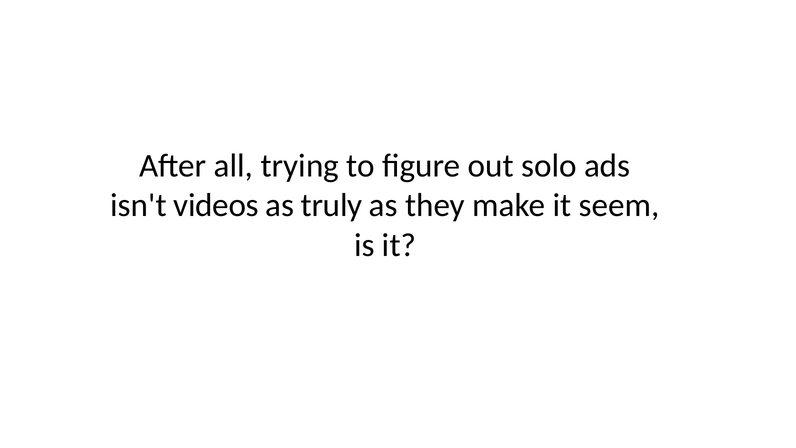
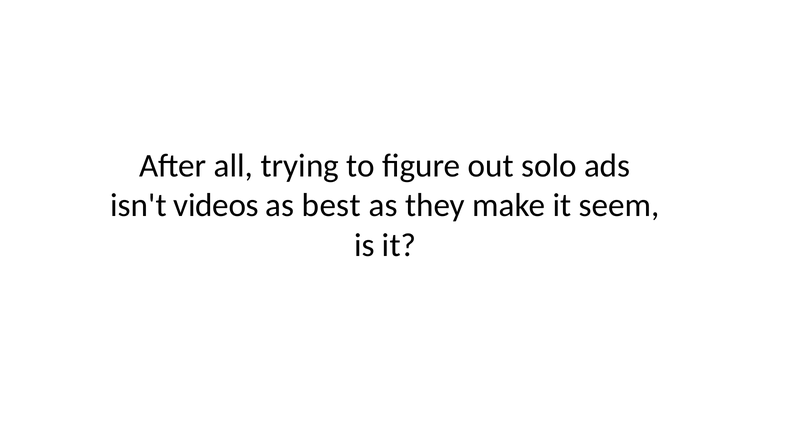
truly: truly -> best (331, 205)
